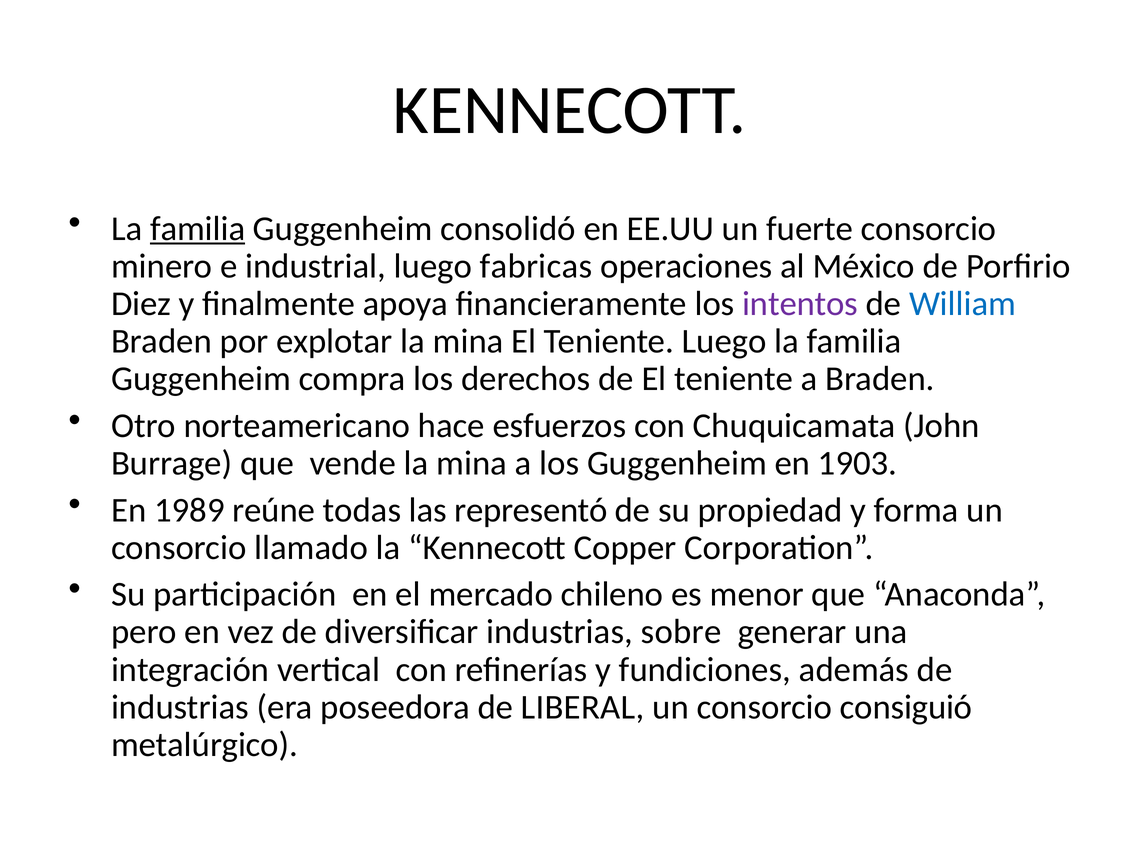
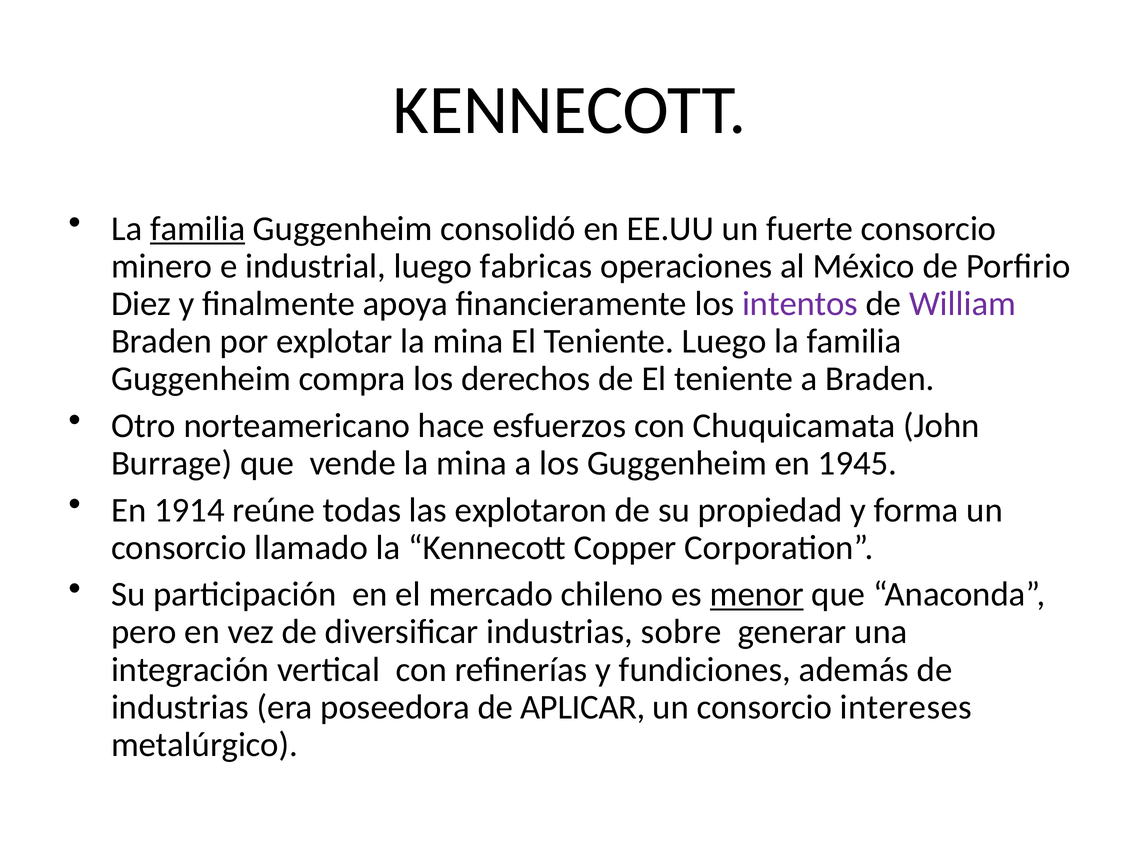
William colour: blue -> purple (963, 304)
1903: 1903 -> 1945 (858, 463)
1989: 1989 -> 1914 (189, 510)
representó: representó -> explotaron (531, 510)
menor underline: none -> present (757, 594)
LIBERAL: LIBERAL -> APLICAR (583, 707)
consiguió: consiguió -> intereses (906, 707)
